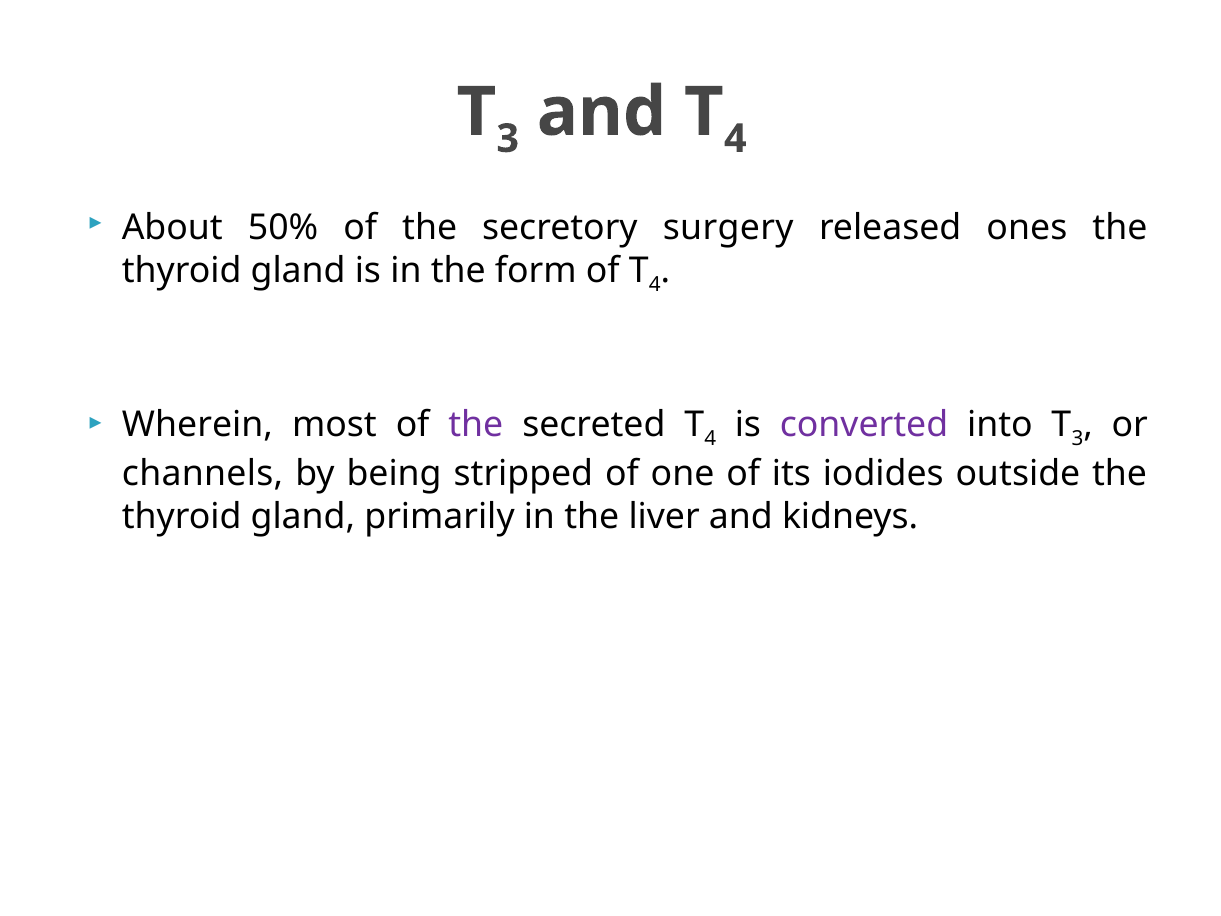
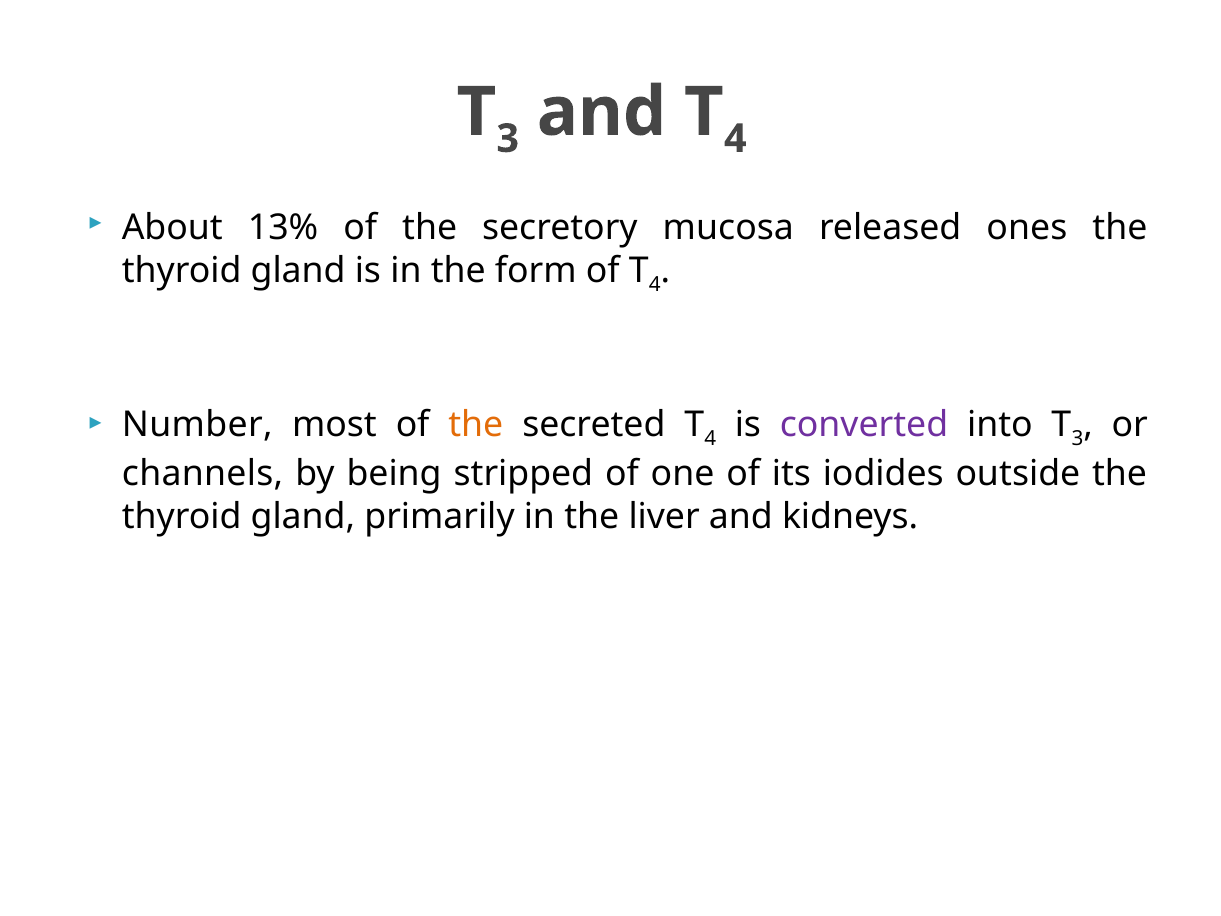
50%: 50% -> 13% (283, 228)
surgery: surgery -> mucosa (728, 228)
Wherein: Wherein -> Number (197, 425)
the colour: purple -> orange (476, 425)
